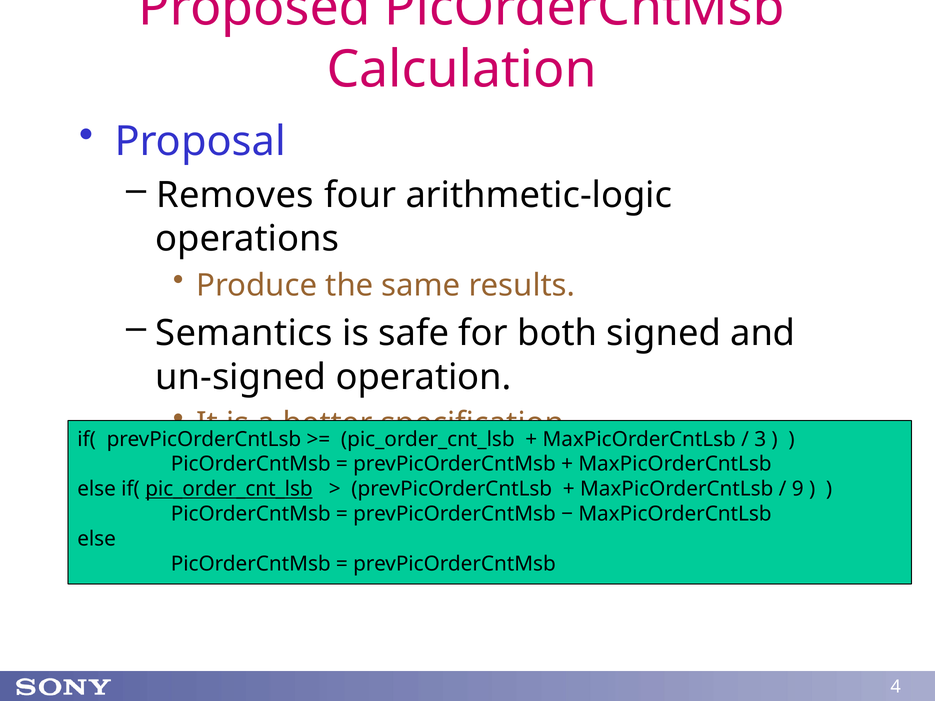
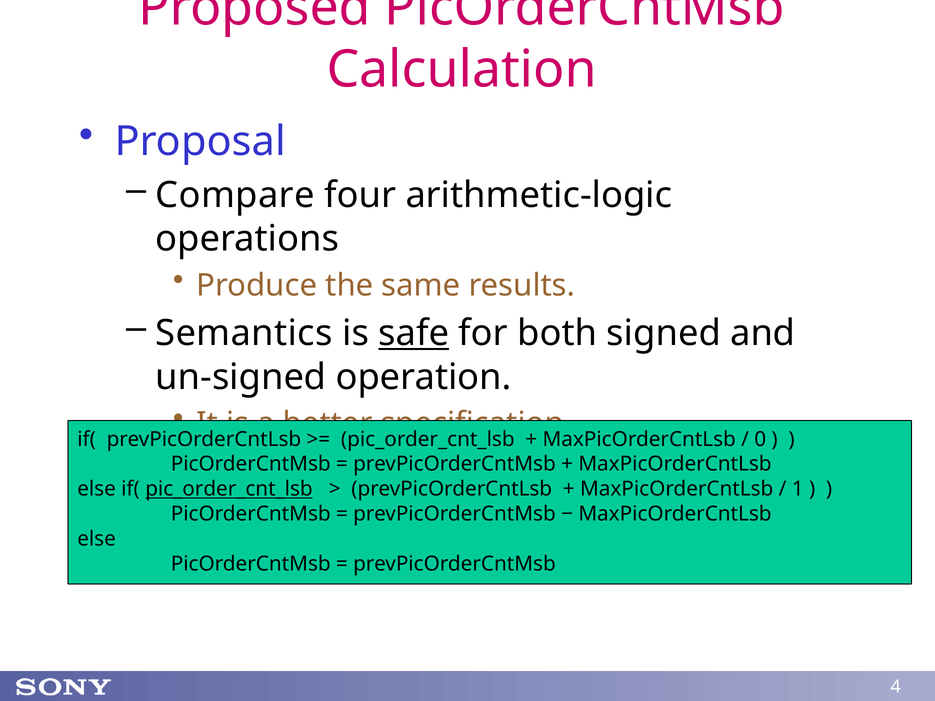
Removes: Removes -> Compare (235, 195)
safe underline: none -> present (414, 334)
3: 3 -> 0 (760, 439)
9: 9 -> 1 (798, 489)
